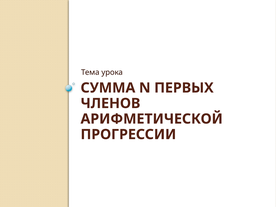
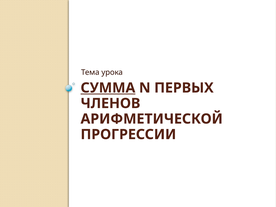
СУММА underline: none -> present (108, 88)
